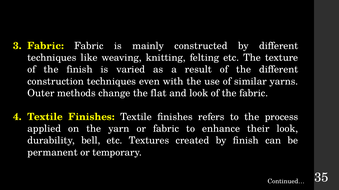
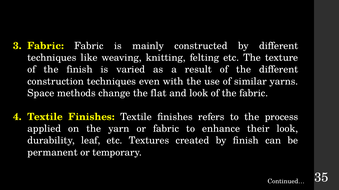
Outer: Outer -> Space (41, 93)
bell: bell -> leaf (91, 141)
